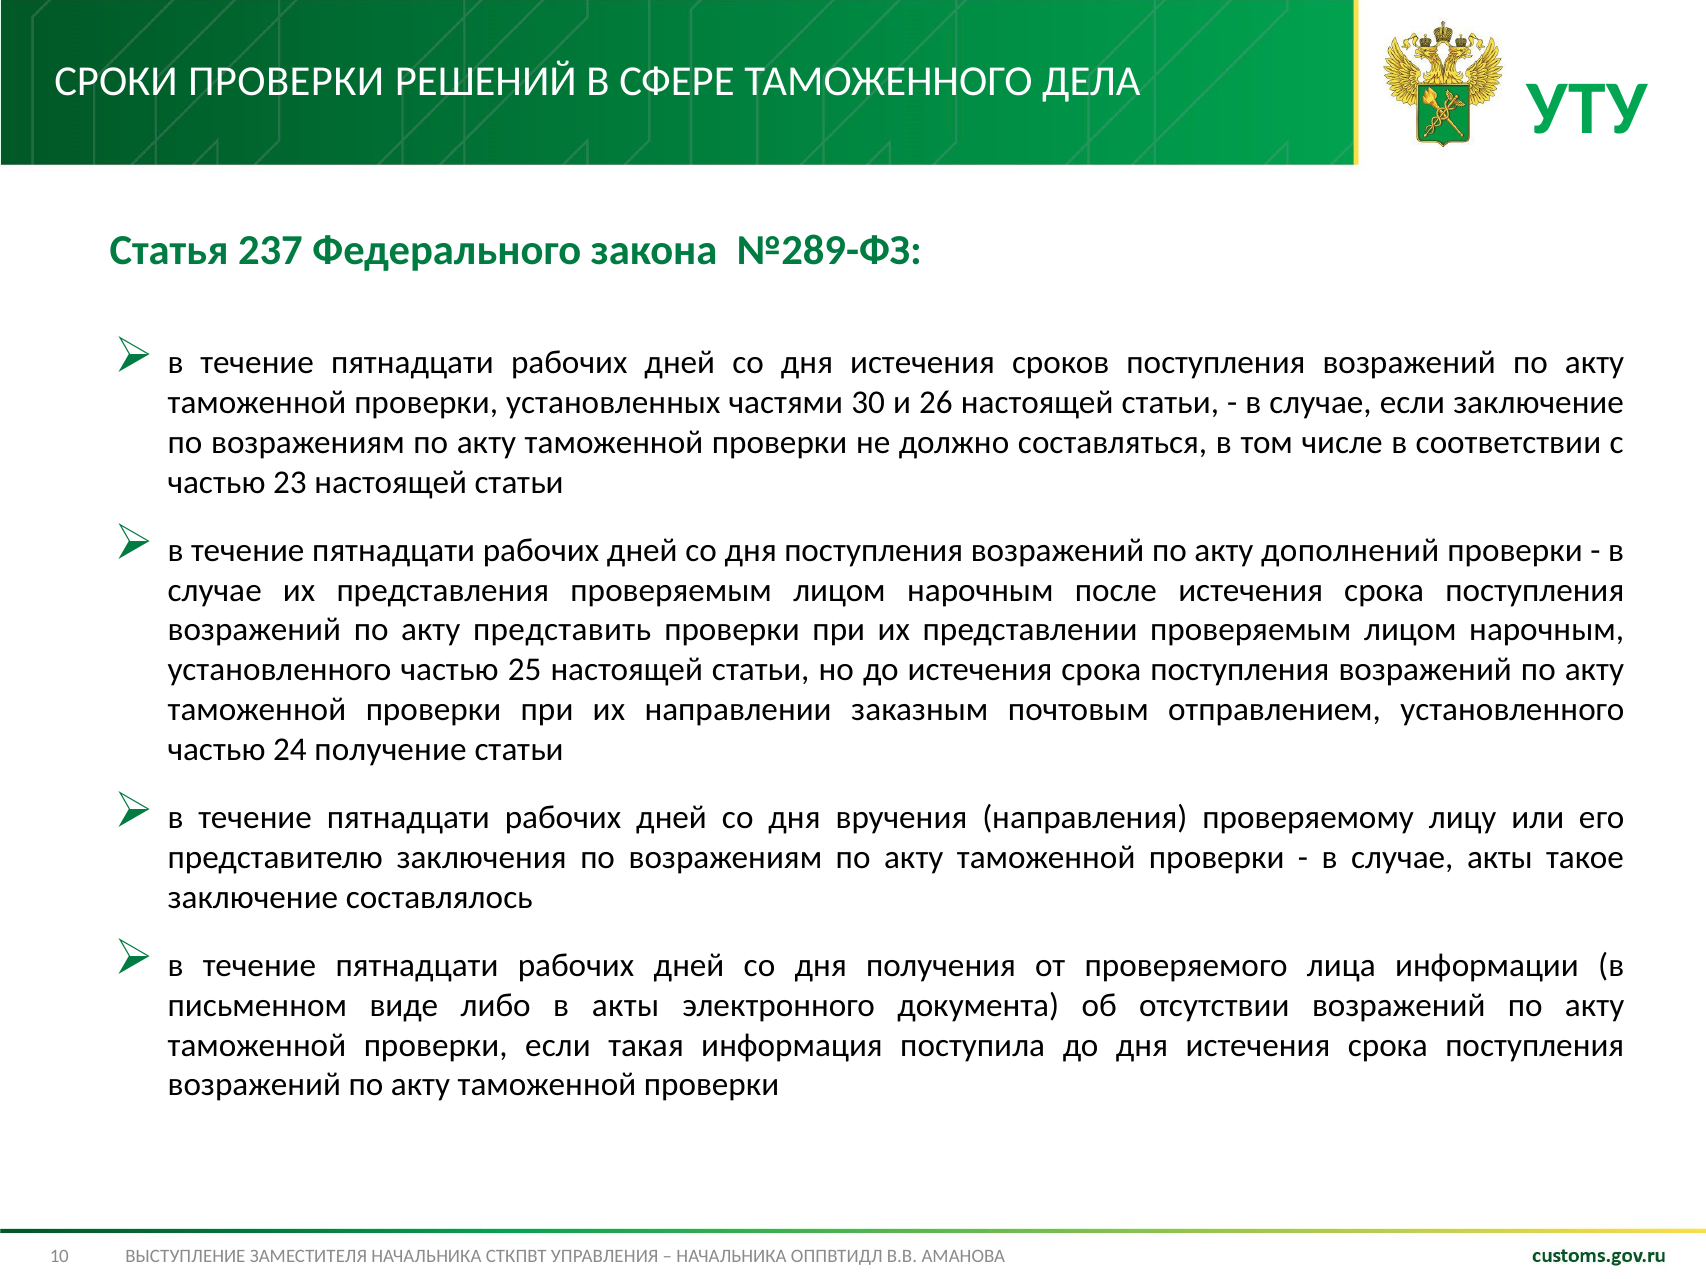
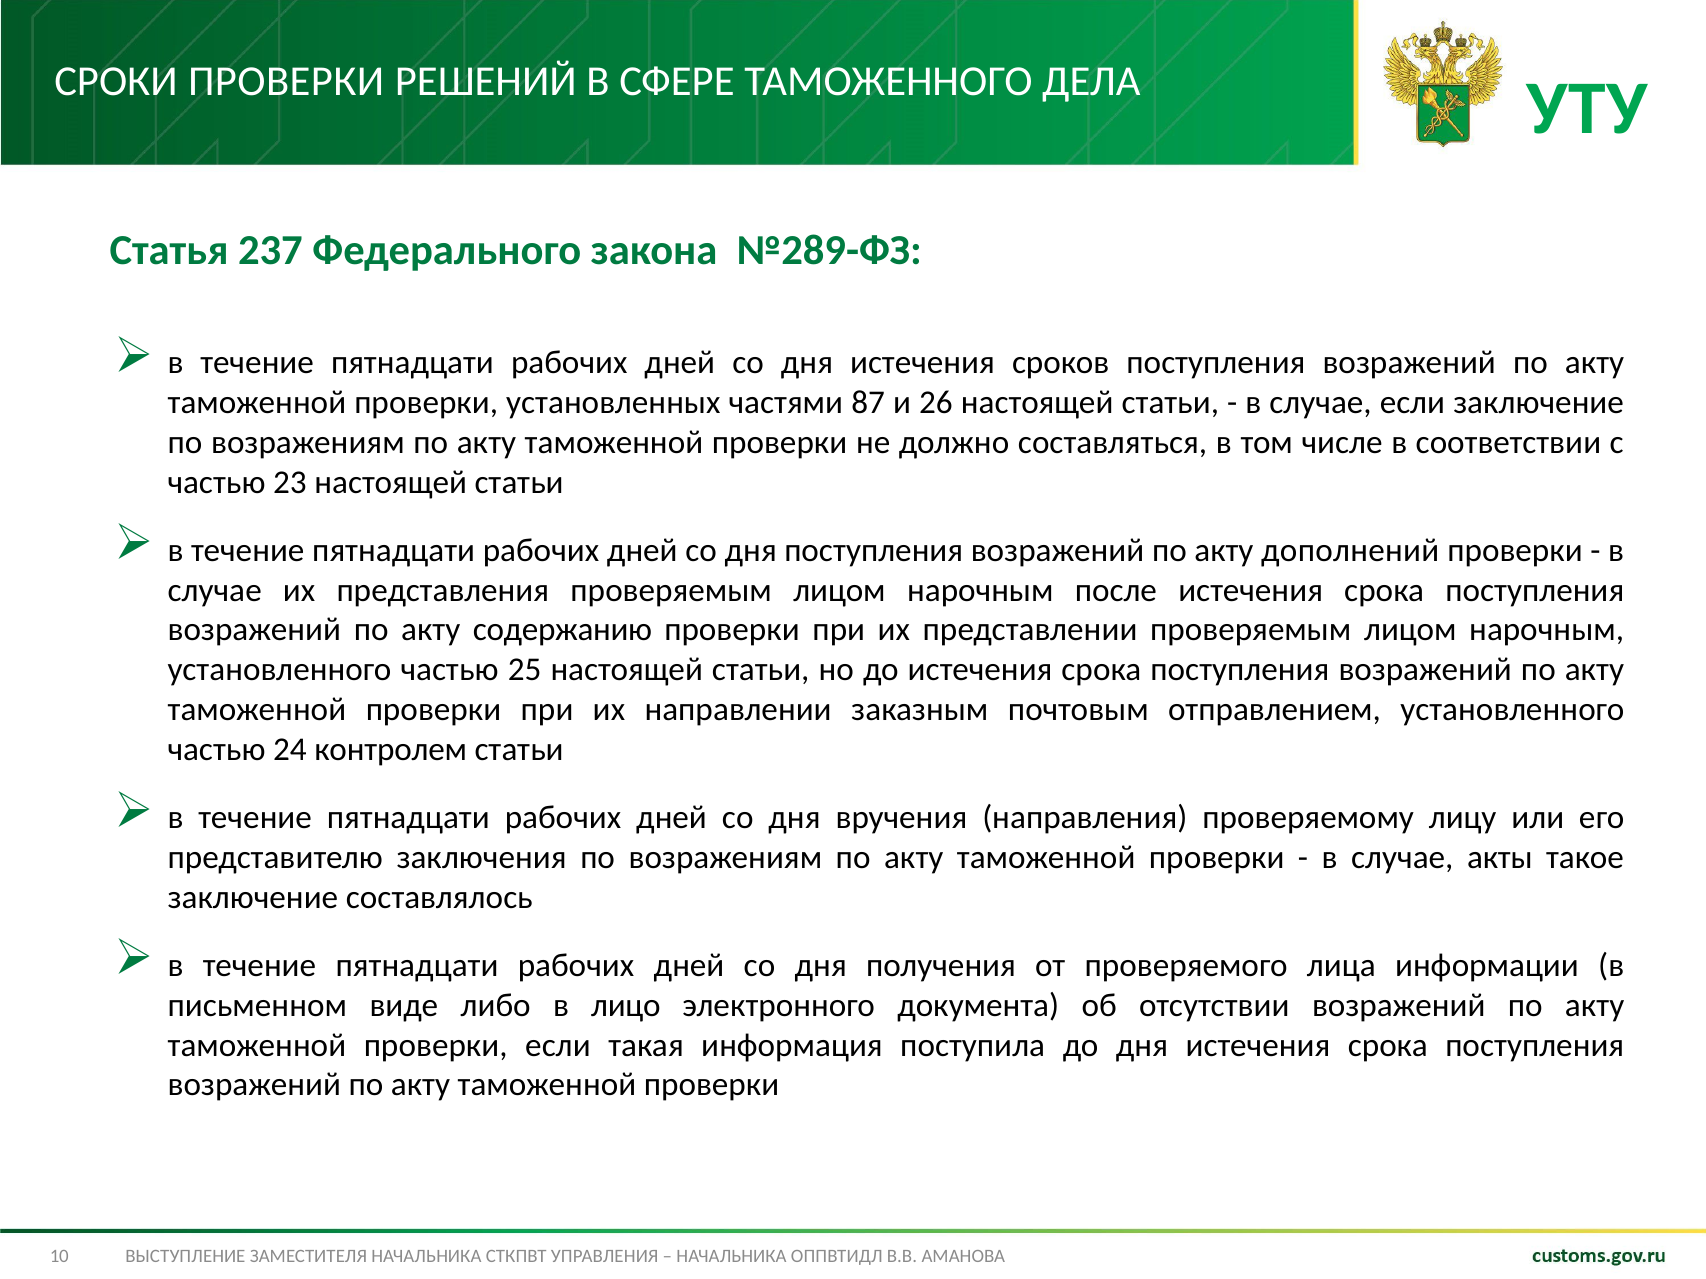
30: 30 -> 87 (868, 403)
представить: представить -> содержанию (562, 630)
получение: получение -> контролем (391, 750)
в акты: акты -> лицо (626, 1006)
